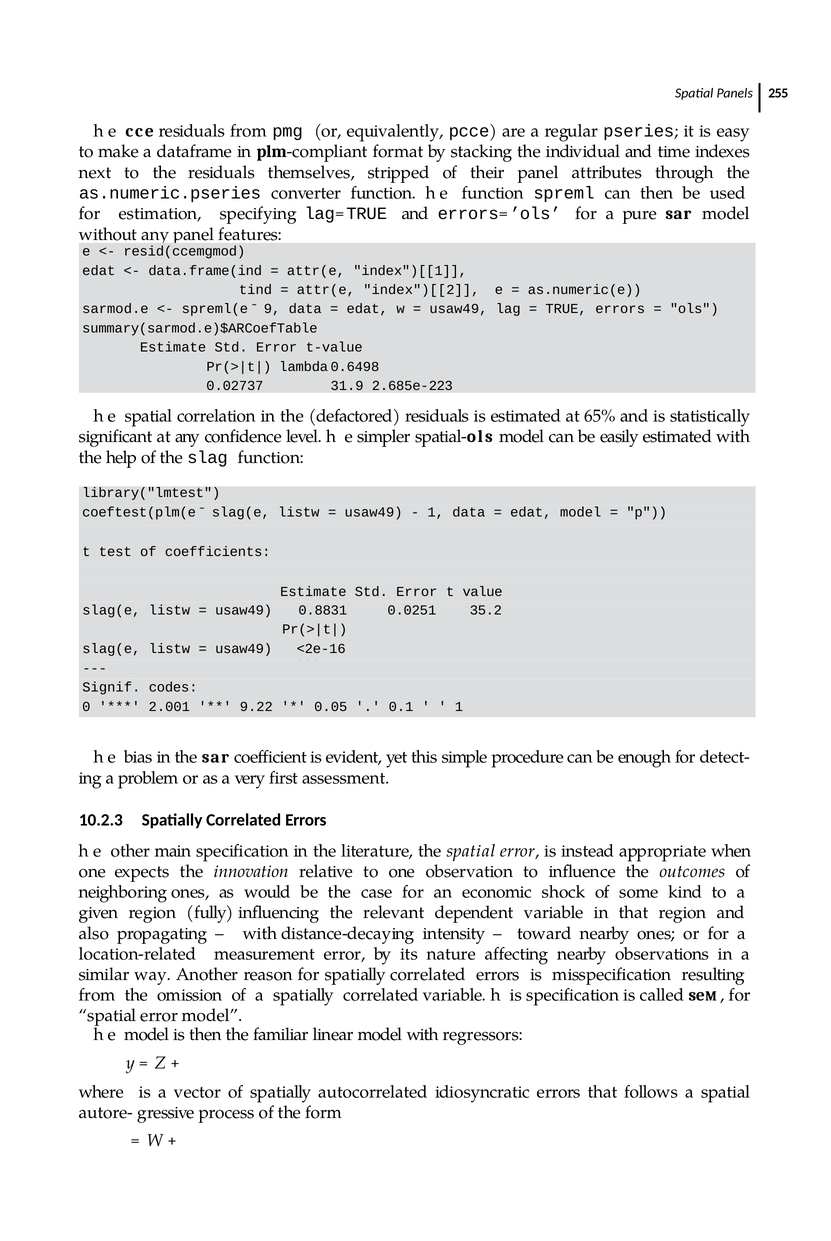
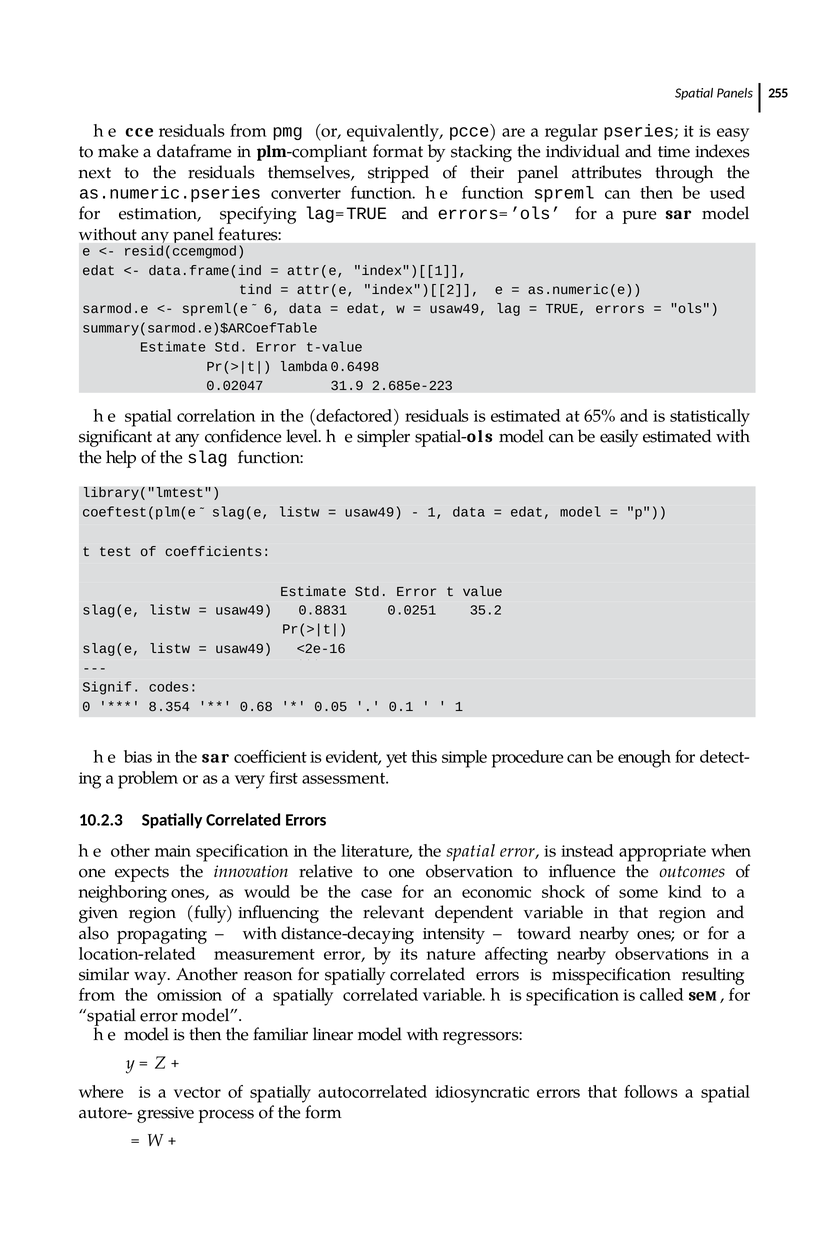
9: 9 -> 6 (272, 309)
0.02737: 0.02737 -> 0.02047 (235, 386)
2.001: 2.001 -> 8.354 (169, 707)
9.22: 9.22 -> 0.68 (256, 707)
